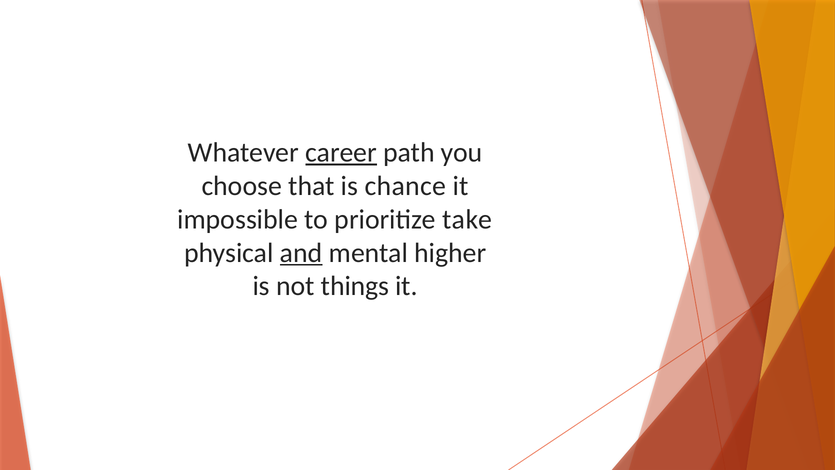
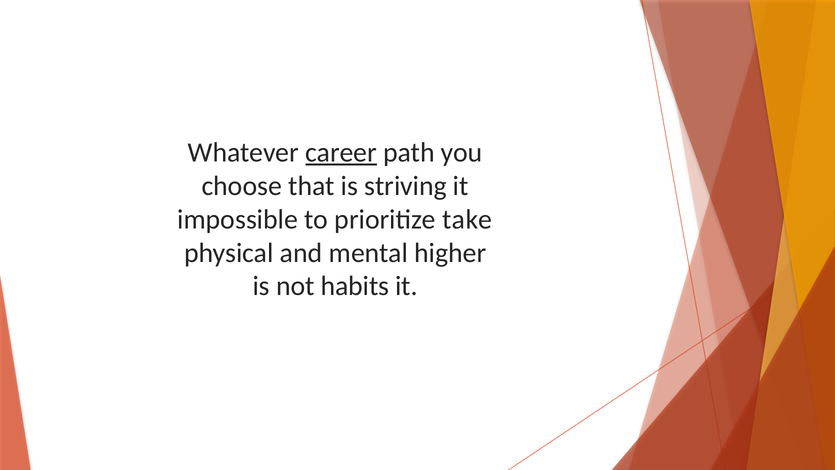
chance: chance -> striving (406, 186)
and underline: present -> none (301, 253)
things: things -> habits (355, 286)
